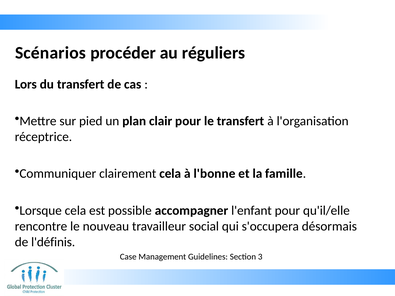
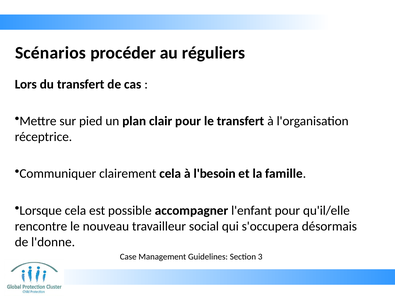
l'bonne: l'bonne -> l'besoin (215, 174)
l'définis: l'définis -> l'donne (53, 242)
